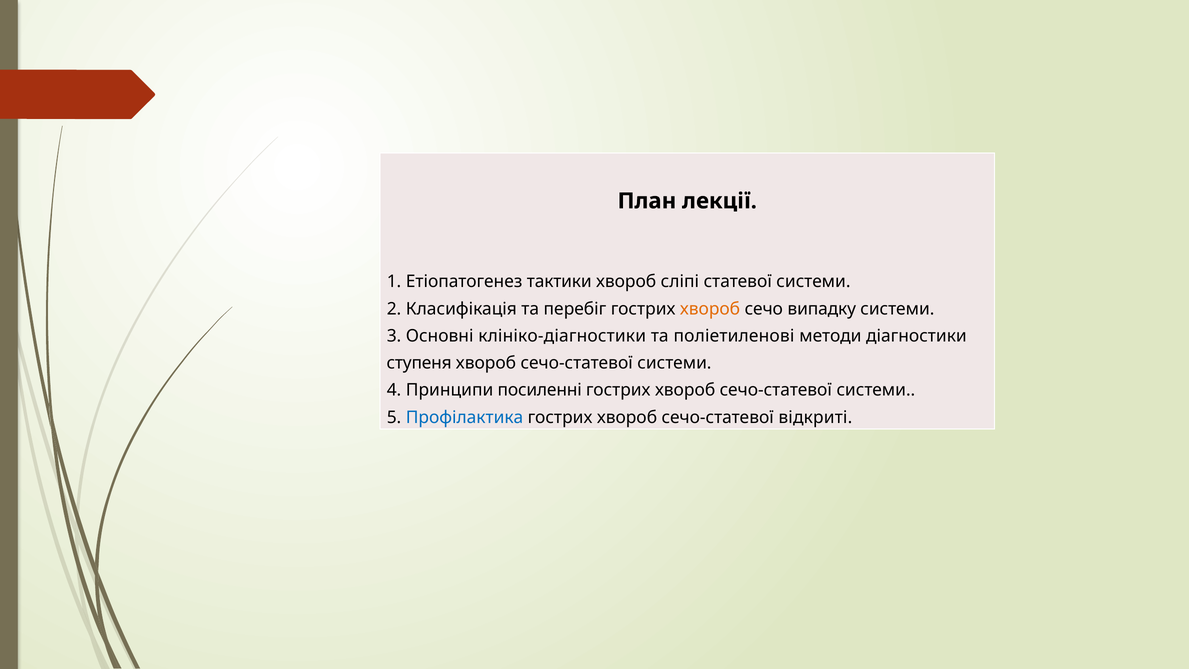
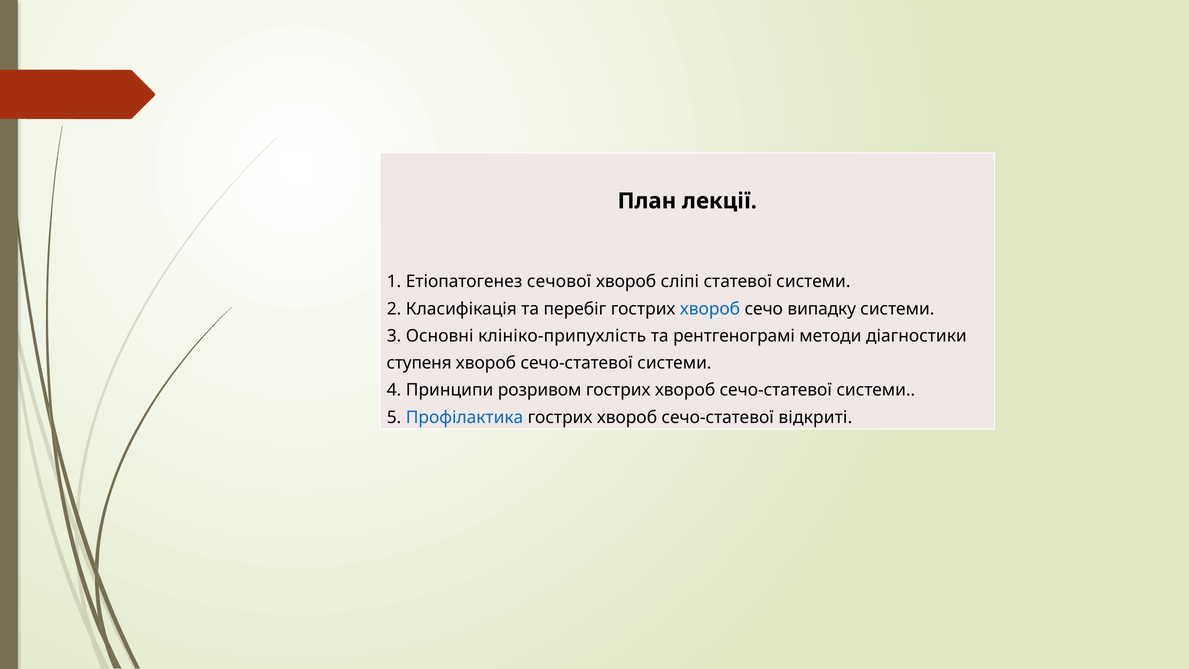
тактики: тактики -> сечової (559, 282)
хвороб colour: orange -> blue (710, 309)
клініко-діагностики: клініко-діагностики -> клініко-припухлість (562, 336)
поліетиленові: поліетиленові -> рентгенограмі (734, 336)
посиленні: посиленні -> розривом (540, 390)
